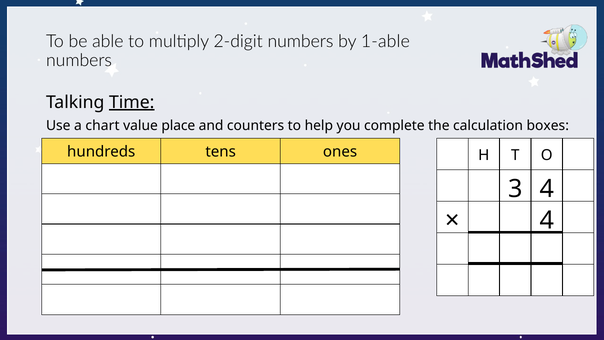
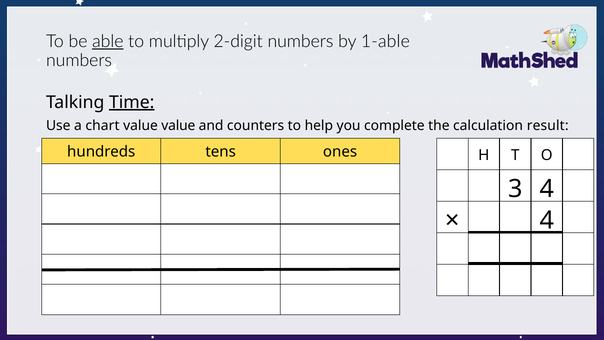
able underline: none -> present (108, 41)
value place: place -> value (178, 125)
boxes: boxes -> result (548, 125)
